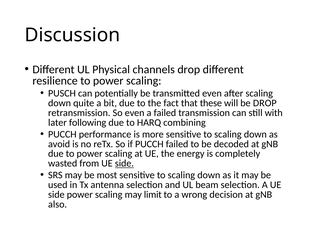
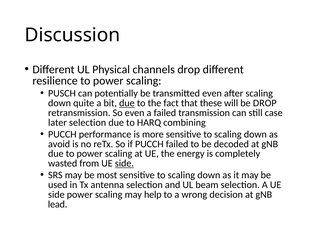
due underline: none -> present (127, 103)
with: with -> case (274, 113)
later following: following -> selection (88, 122)
limit: limit -> help (153, 194)
also: also -> lead (58, 204)
